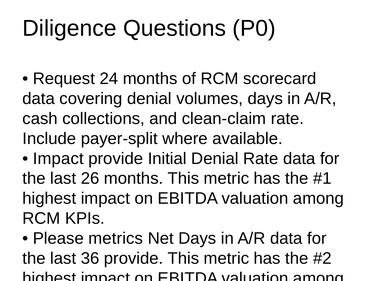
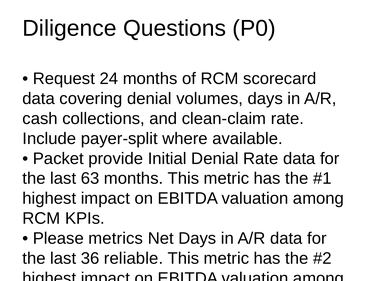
Impact: Impact -> Packet (58, 159)
26: 26 -> 63 (90, 179)
36 provide: provide -> reliable (134, 259)
